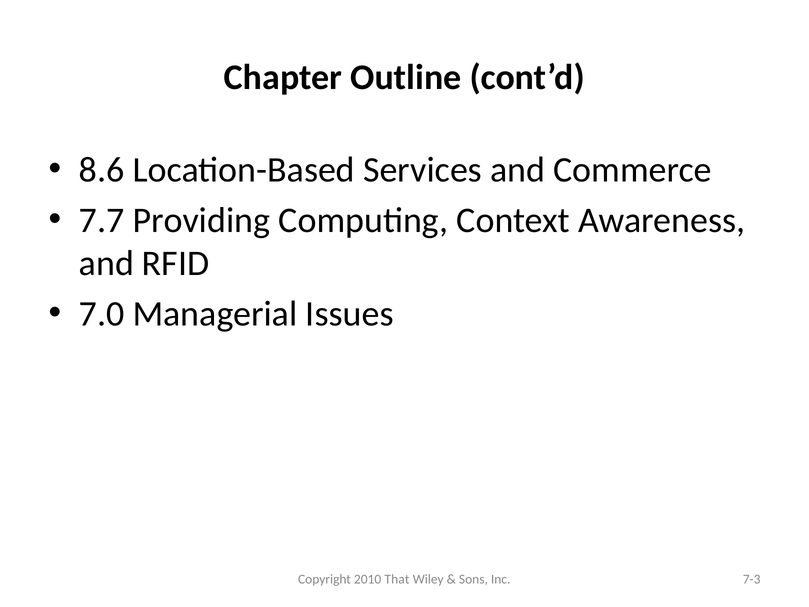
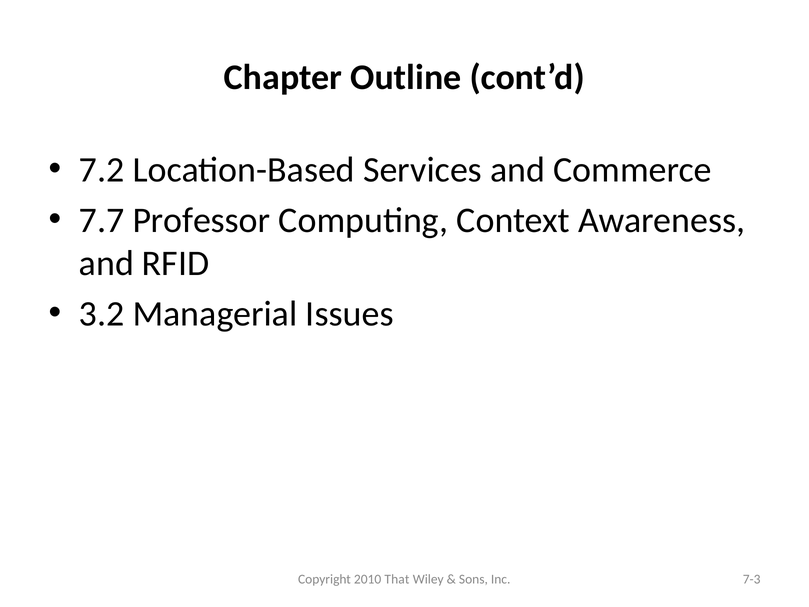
8.6: 8.6 -> 7.2 (102, 170)
Providing: Providing -> Professor (201, 220)
7.0: 7.0 -> 3.2 (102, 314)
